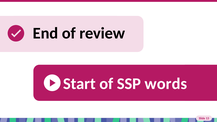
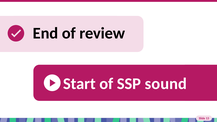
words: words -> sound (166, 84)
